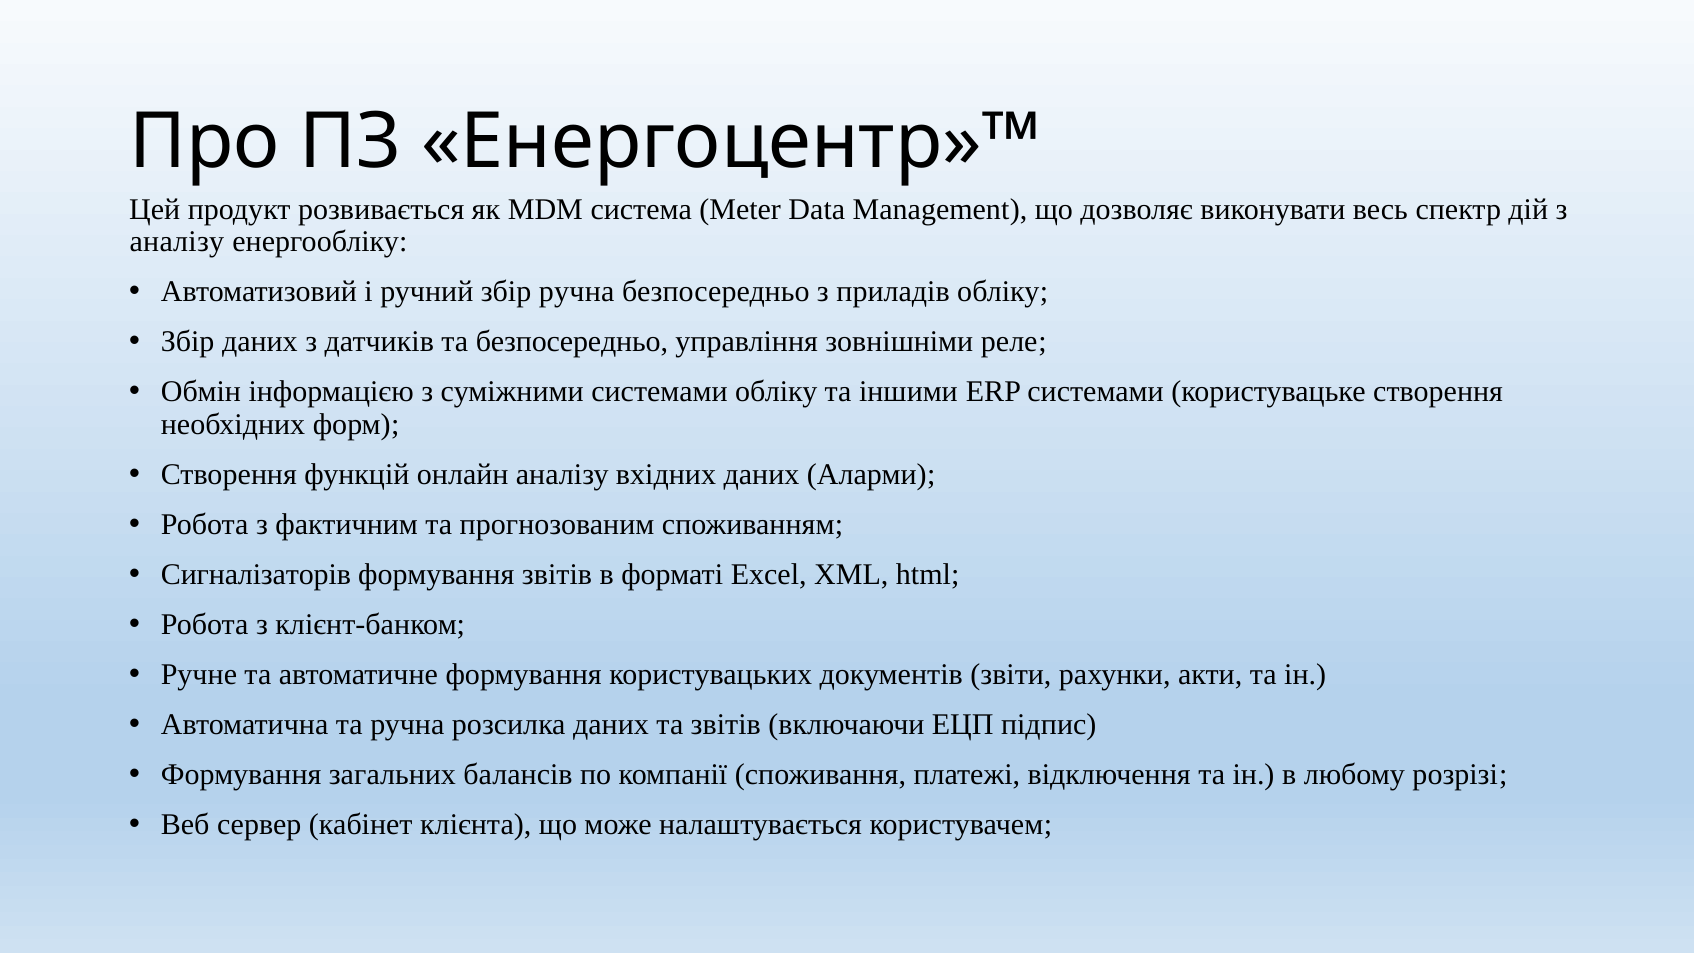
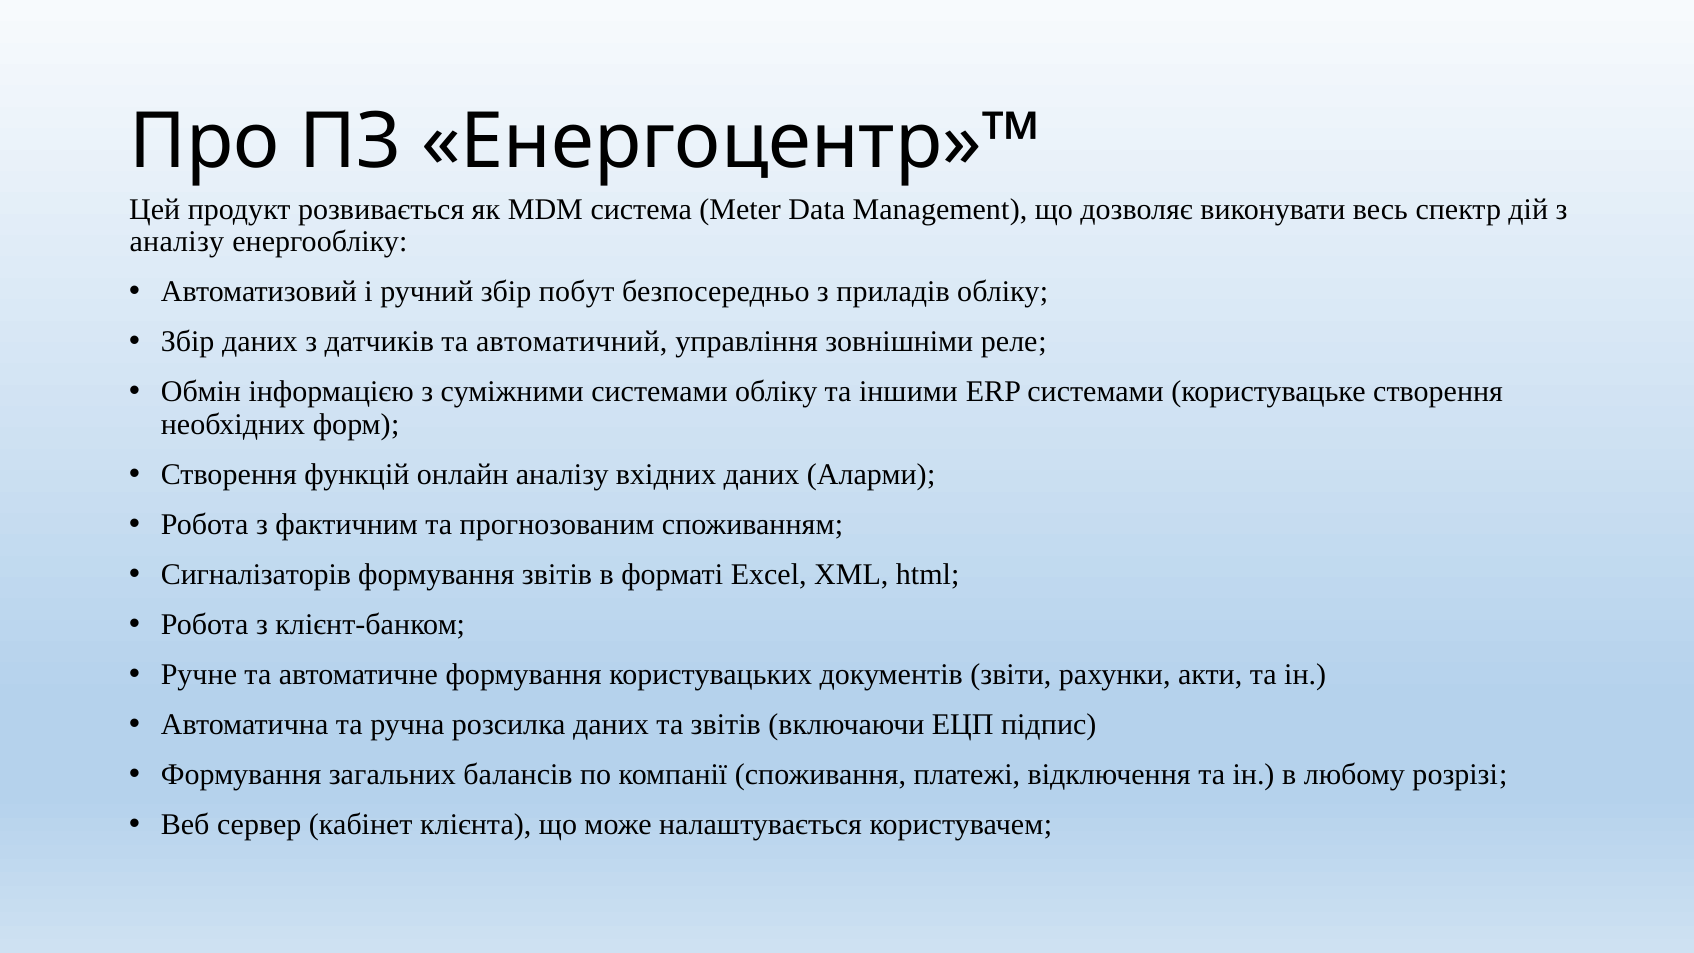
збір ручна: ручна -> побут (577, 292)
та безпосередньо: безпосередньо -> автоматичний (572, 342)
